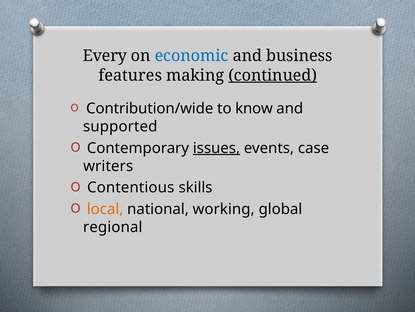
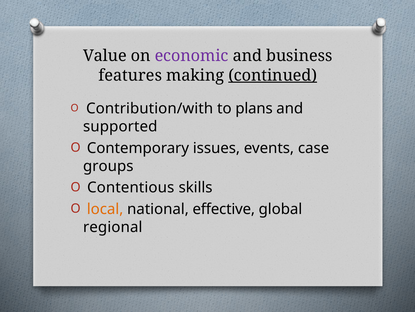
Every: Every -> Value (105, 56)
economic colour: blue -> purple (192, 56)
Contribution/wide: Contribution/wide -> Contribution/with (150, 108)
know: know -> plans (254, 108)
issues underline: present -> none (216, 148)
writers: writers -> groups (108, 166)
working: working -> effective (224, 209)
